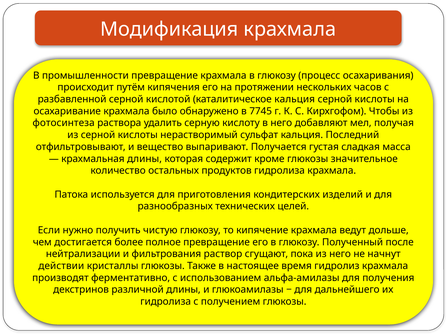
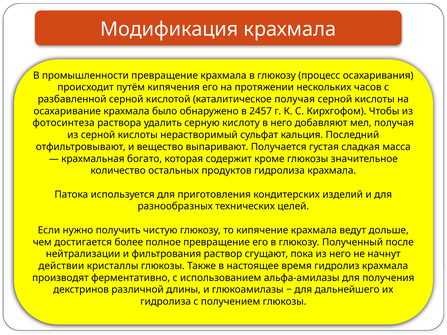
каталитическое кальция: кальция -> получая (295, 99)
7745: 7745 -> 2457 (261, 111)
крахмальная длины: длины -> богато (145, 159)
